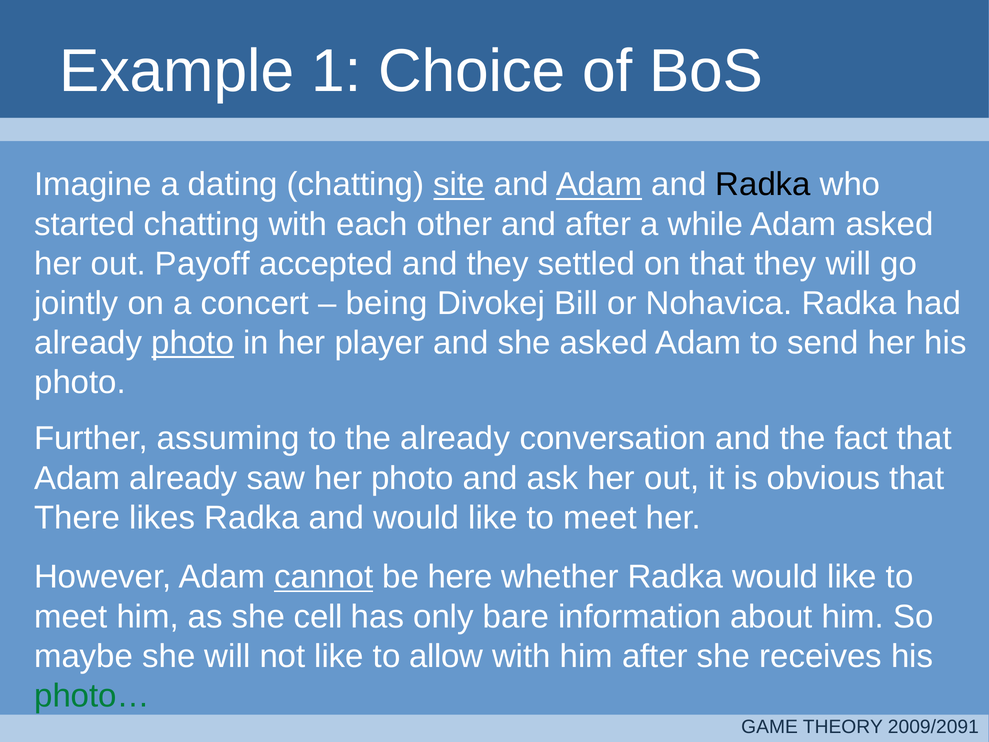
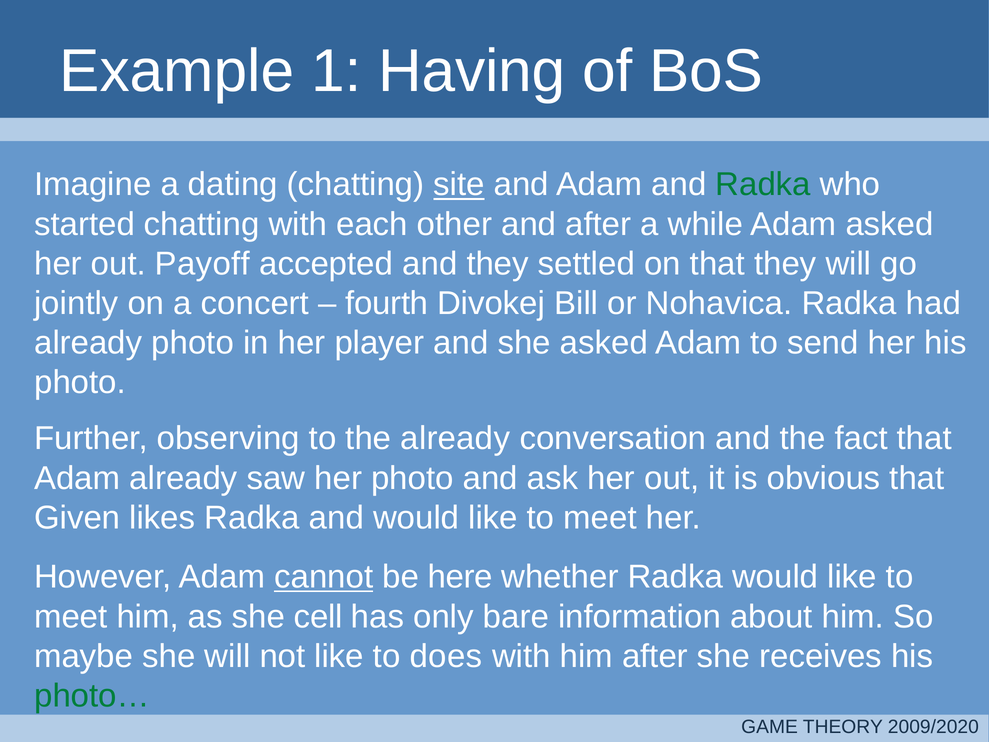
Choice: Choice -> Having (472, 71)
Adam underline: present -> none (599, 185)
Radka colour: black -> green (763, 185)
being: being -> fourth (387, 303)
photo underline: present -> none (193, 343)
assuming: assuming -> observing (228, 438)
There: There -> Given (77, 518)
allow: allow -> does (446, 656)
2009/2091: 2009/2091 -> 2009/2020 (933, 727)
